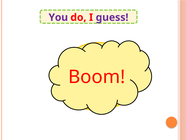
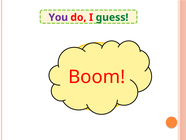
guess colour: purple -> green (112, 17)
